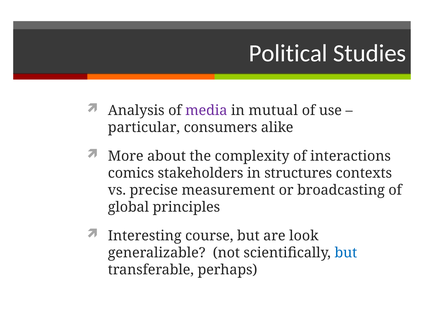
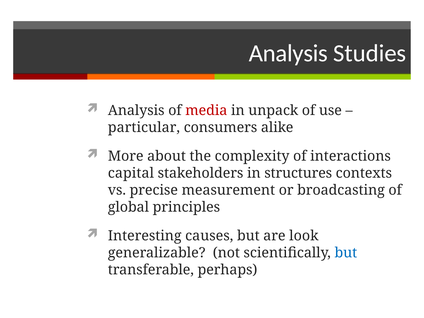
Political: Political -> Analysis (288, 53)
media colour: purple -> red (206, 111)
mutual: mutual -> unpack (273, 111)
comics: comics -> capital (131, 173)
course: course -> causes (209, 236)
